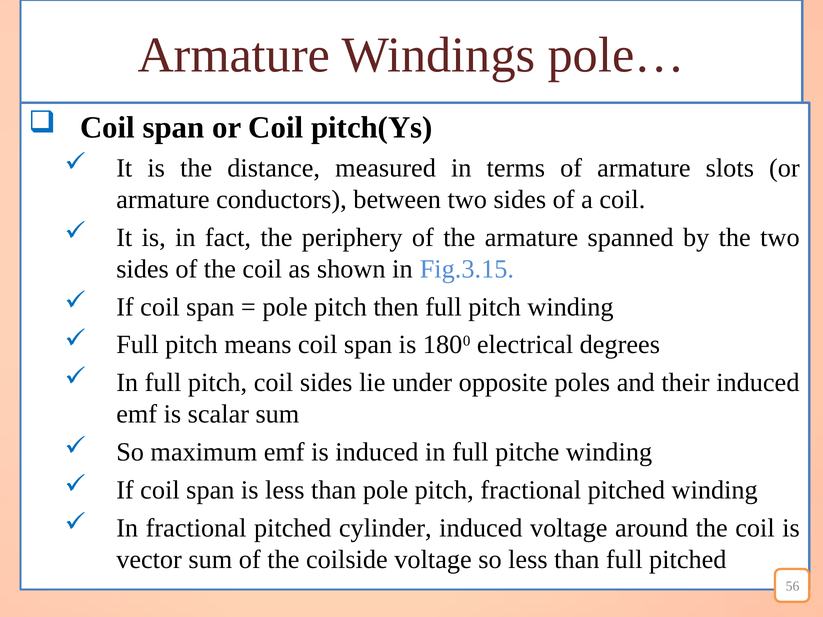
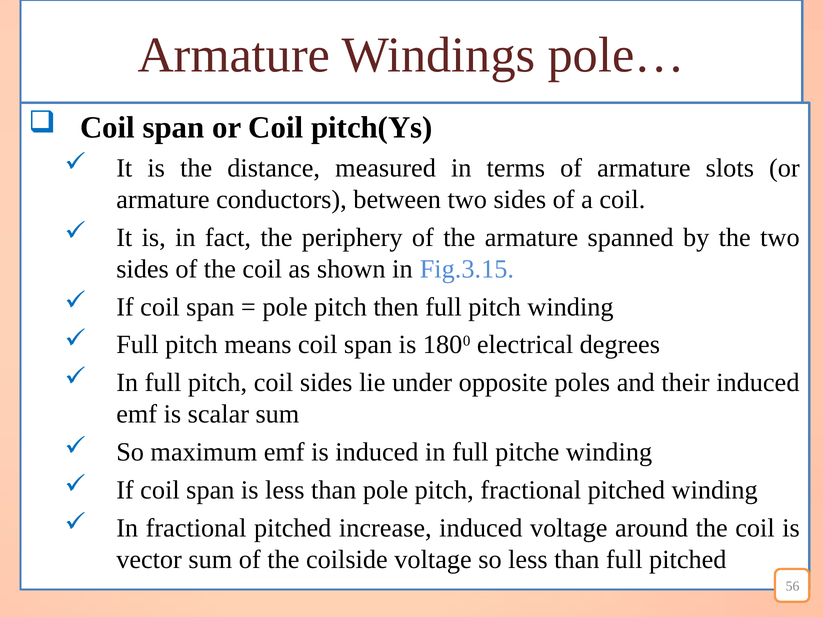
cylinder: cylinder -> increase (385, 528)
